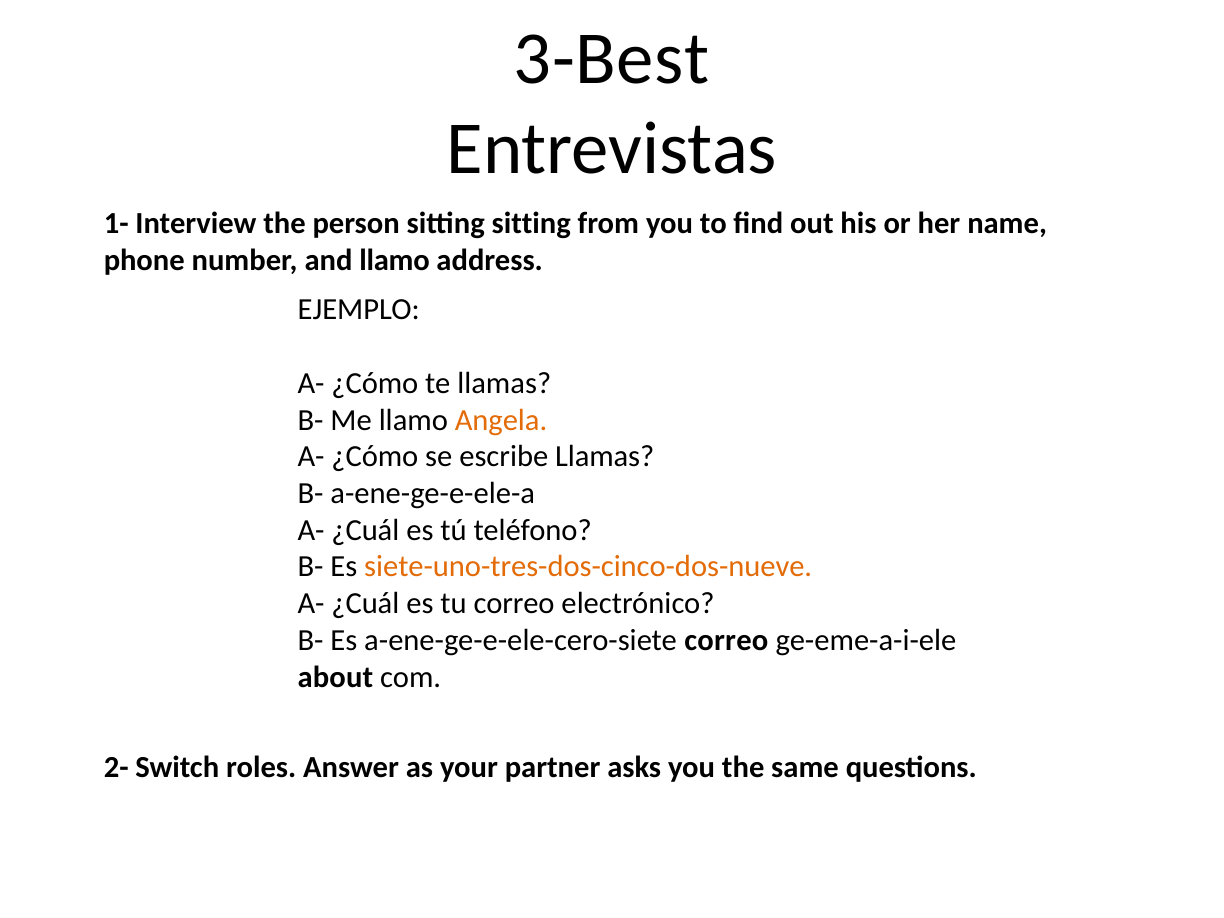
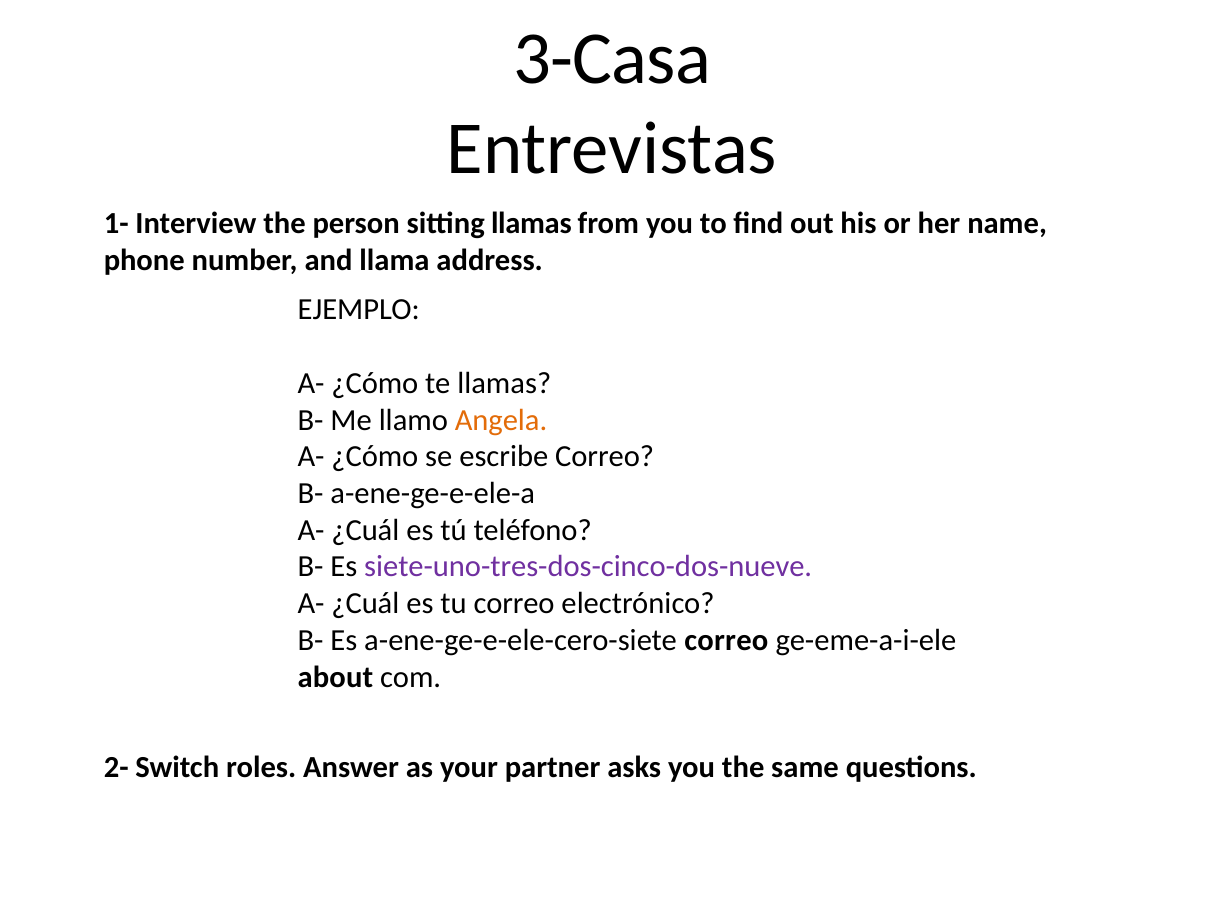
3-Best: 3-Best -> 3-Casa (612, 59)
sitting sitting: sitting -> llamas (531, 223)
and llamo: llamo -> llama (394, 260)
escribe Llamas: Llamas -> Correo (605, 457)
siete-uno-tres-dos-cinco-dos-nueve colour: orange -> purple (588, 567)
